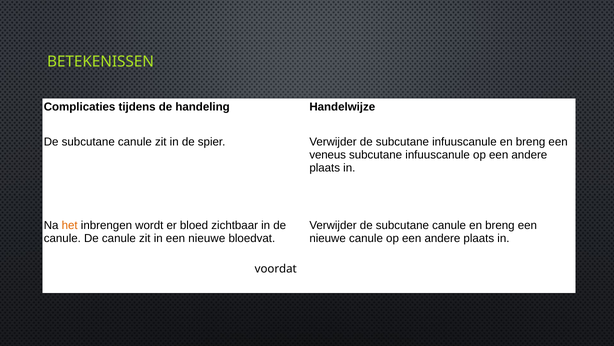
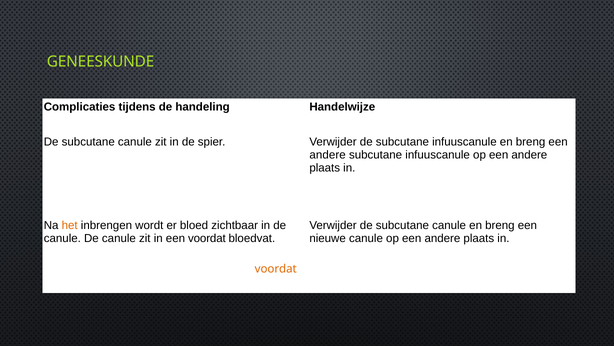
BETEKENISSEN: BETEKENISSEN -> GENEESKUNDE (101, 62)
veneus: veneus -> andere (328, 155)
in een nieuwe: nieuwe -> voordat (207, 238)
voordat colour: black -> orange (276, 268)
